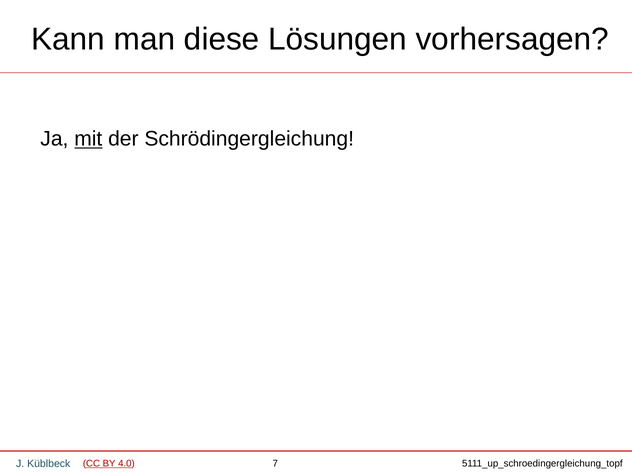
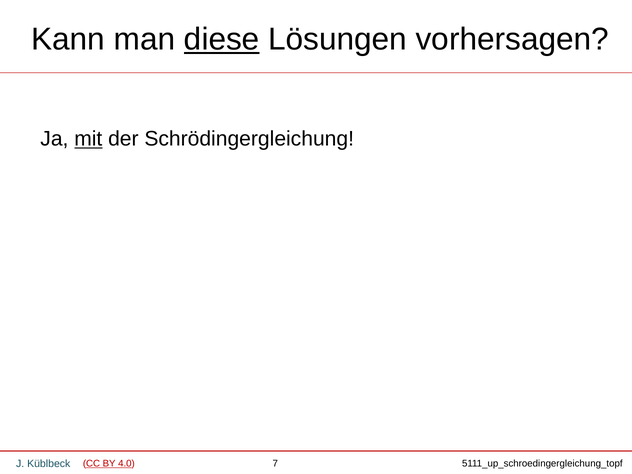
diese underline: none -> present (222, 39)
